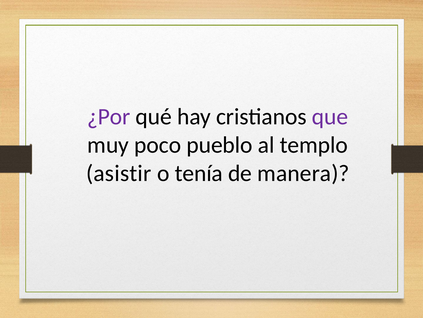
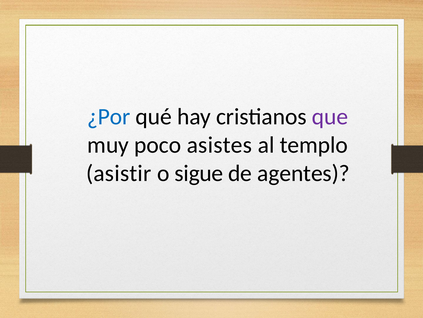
¿Por colour: purple -> blue (109, 116)
pueblo: pueblo -> asistes (219, 145)
tenía: tenía -> sigue (199, 173)
manera: manera -> agentes (303, 173)
